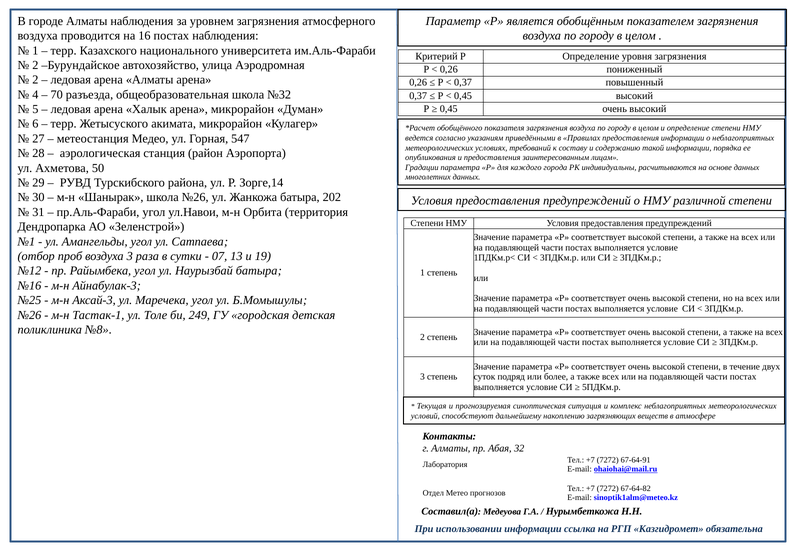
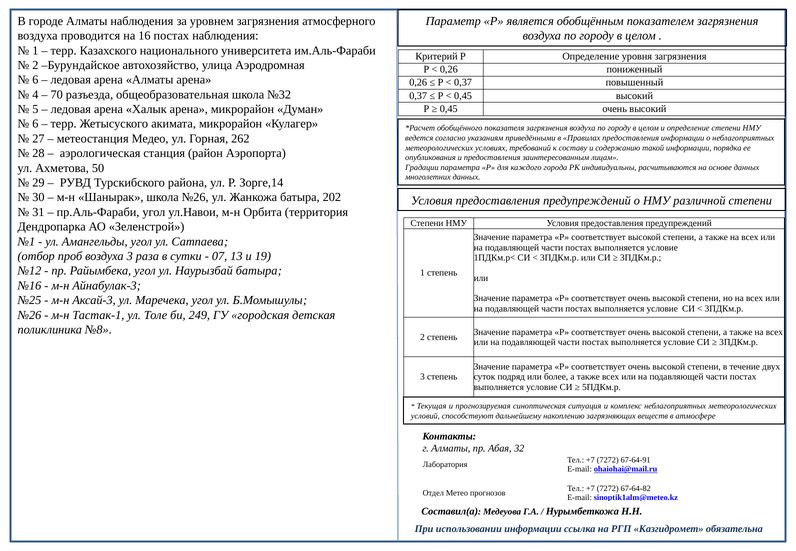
2: 2 -> 6 (35, 80)
547: 547 -> 262 (240, 139)
